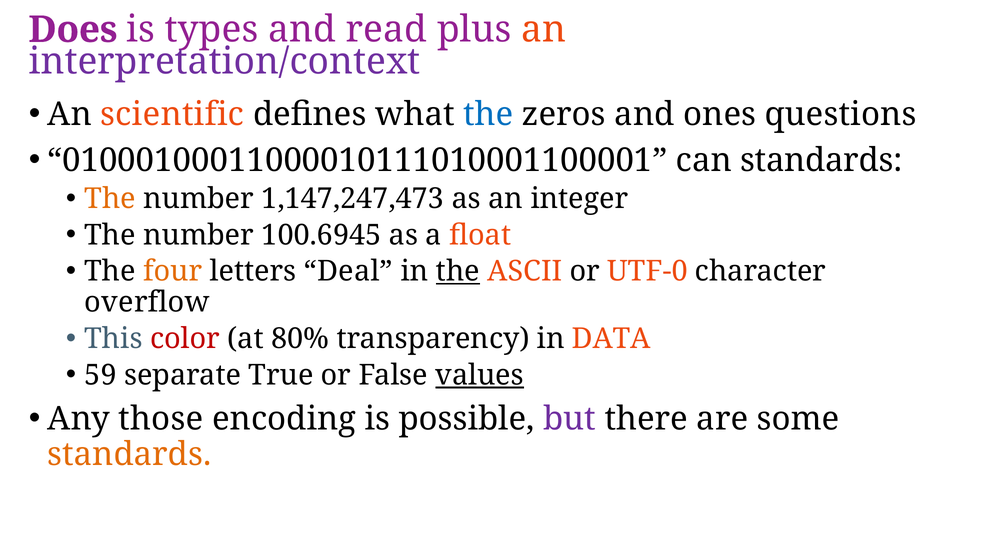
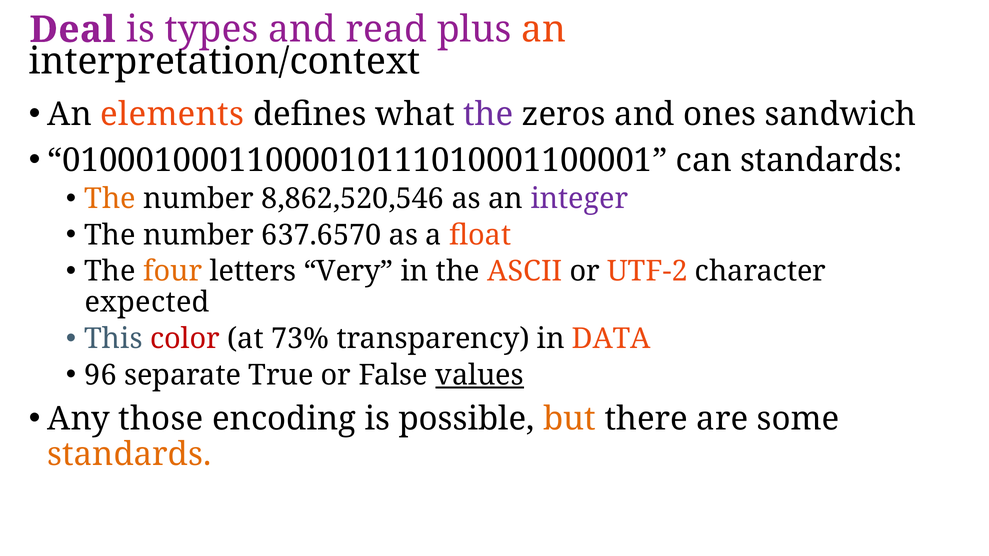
Does: Does -> Deal (73, 30)
interpretation/context colour: purple -> black (225, 62)
scientific: scientific -> elements (172, 114)
the colour: blue -> purple (488, 114)
questions: questions -> sandwich (840, 114)
1,147,247,473: 1,147,247,473 -> 8,862,520,546 (353, 199)
integer colour: black -> purple (579, 199)
100.6945: 100.6945 -> 637.6570 (321, 235)
Deal: Deal -> Very (349, 271)
the underline: present -> none (458, 271)
UTF-0: UTF-0 -> UTF-2 (648, 271)
overflow: overflow -> expected (147, 303)
80%: 80% -> 73% (300, 339)
59: 59 -> 96 (101, 375)
but colour: purple -> orange (570, 419)
